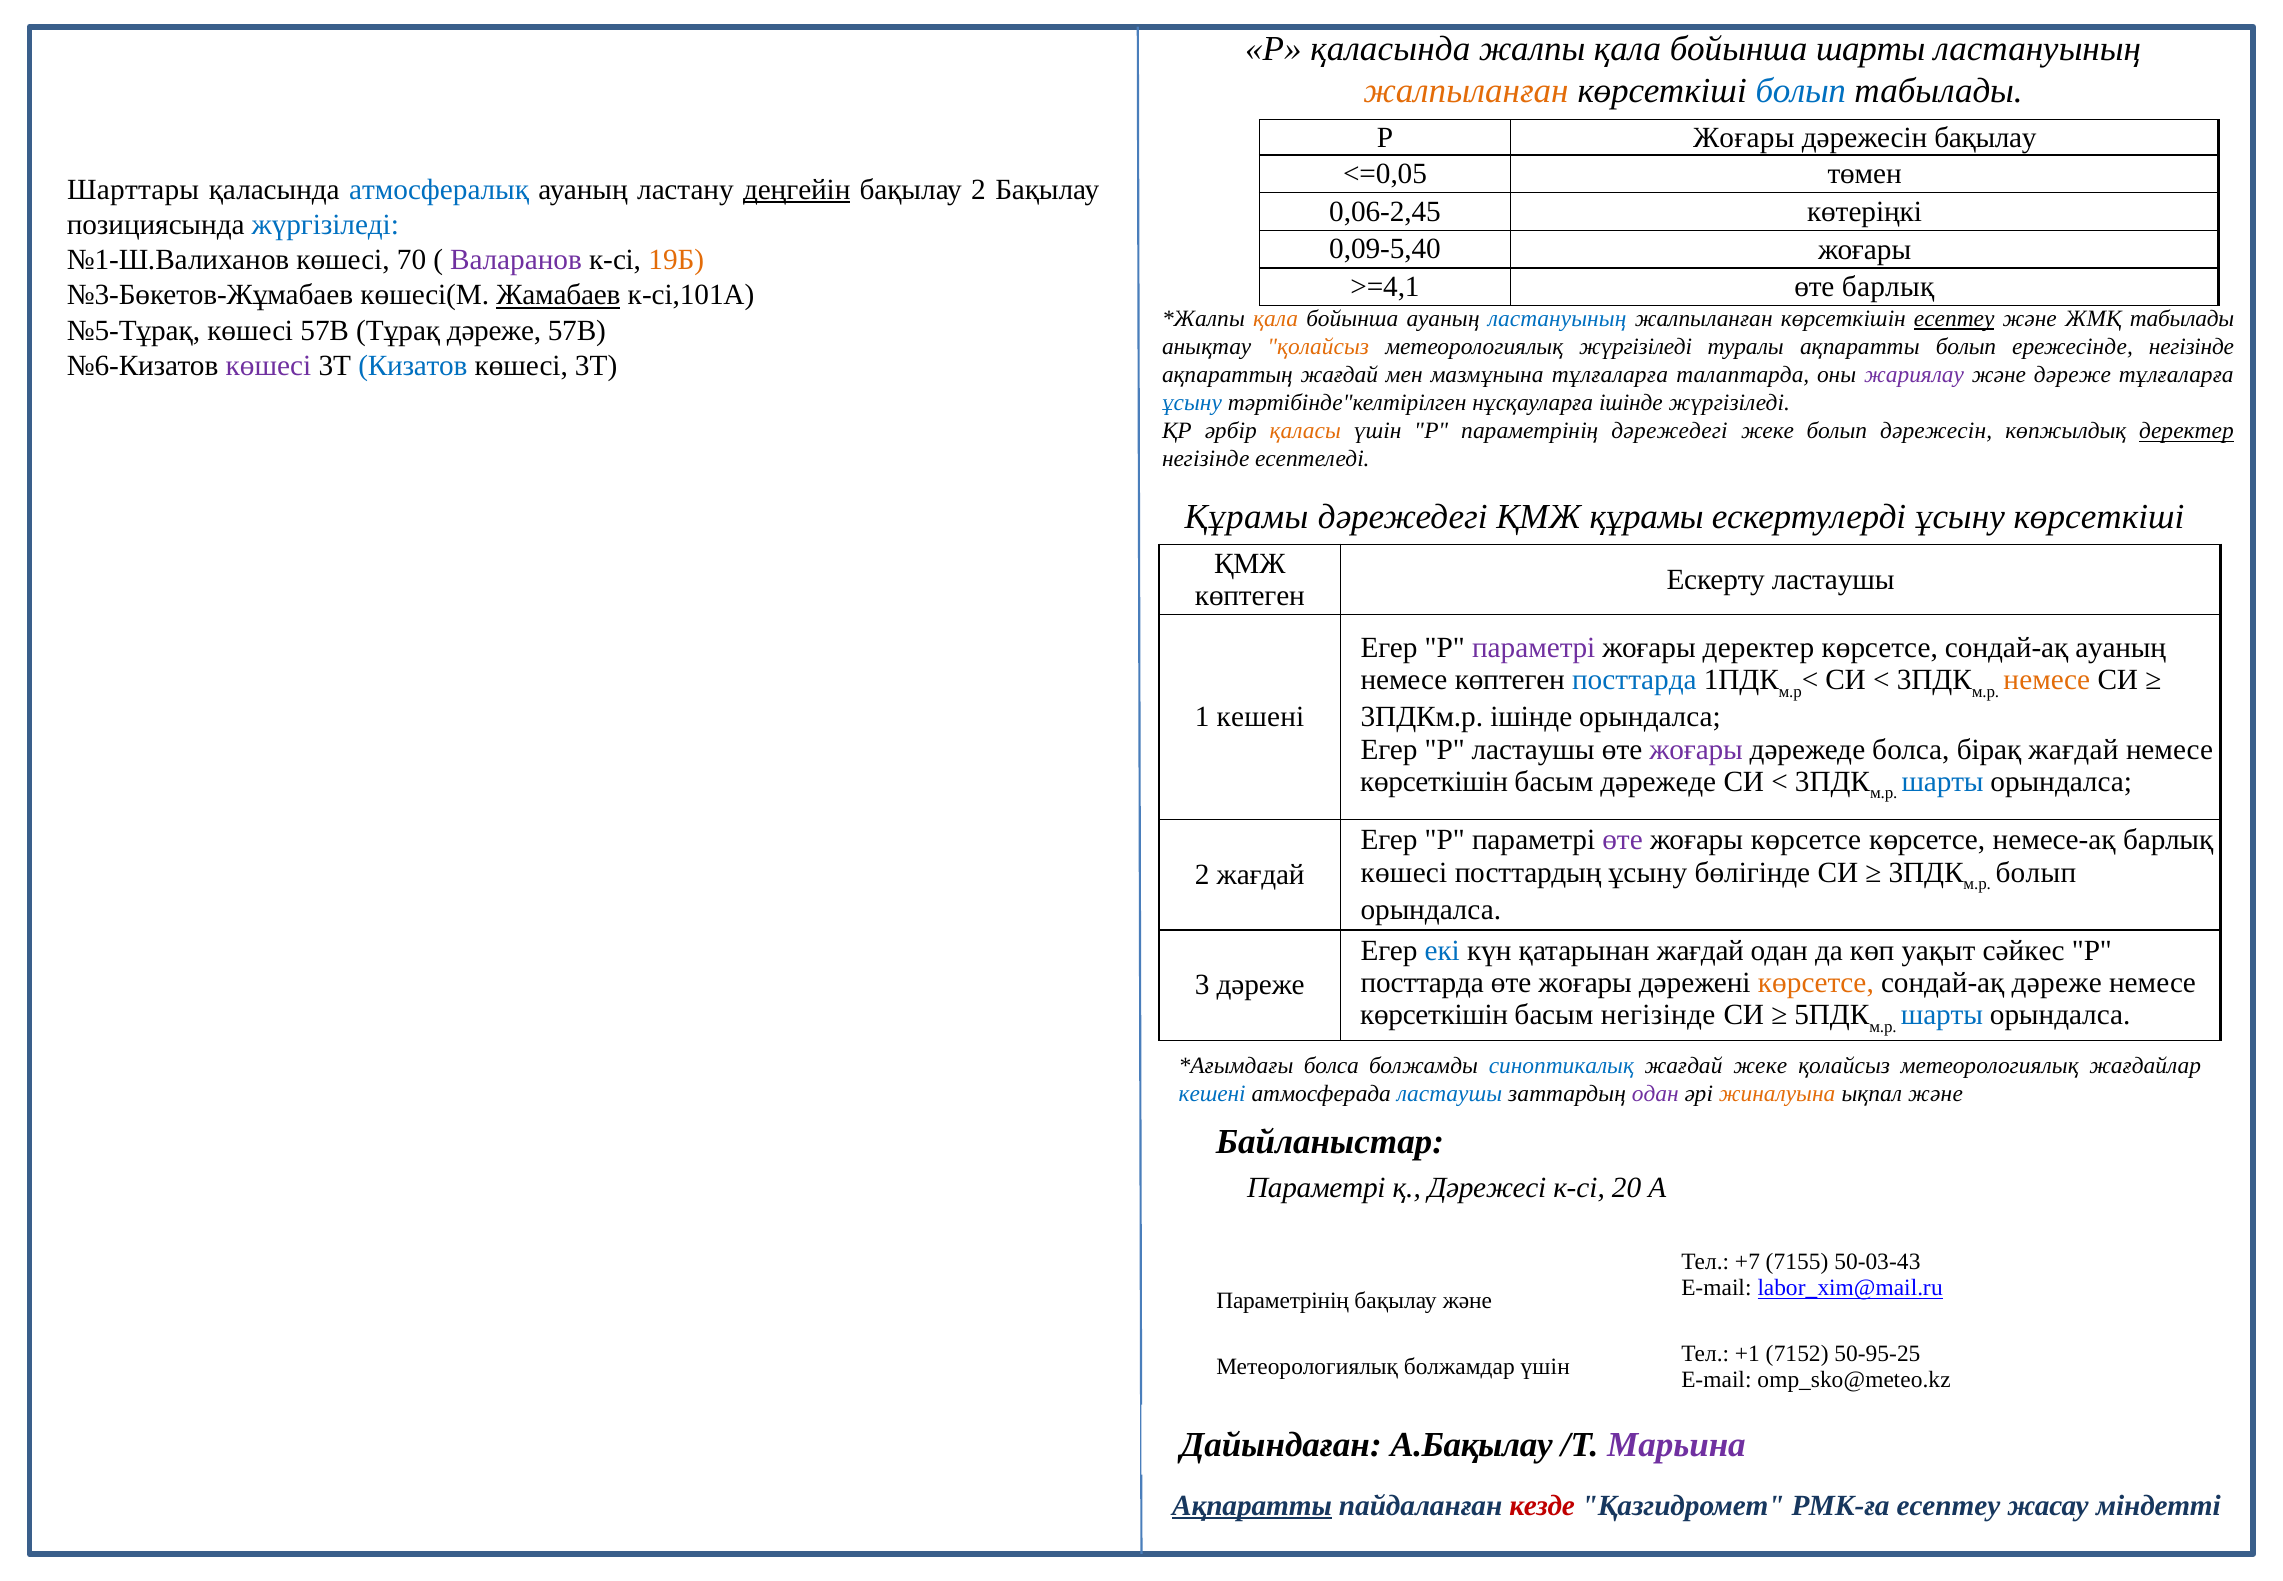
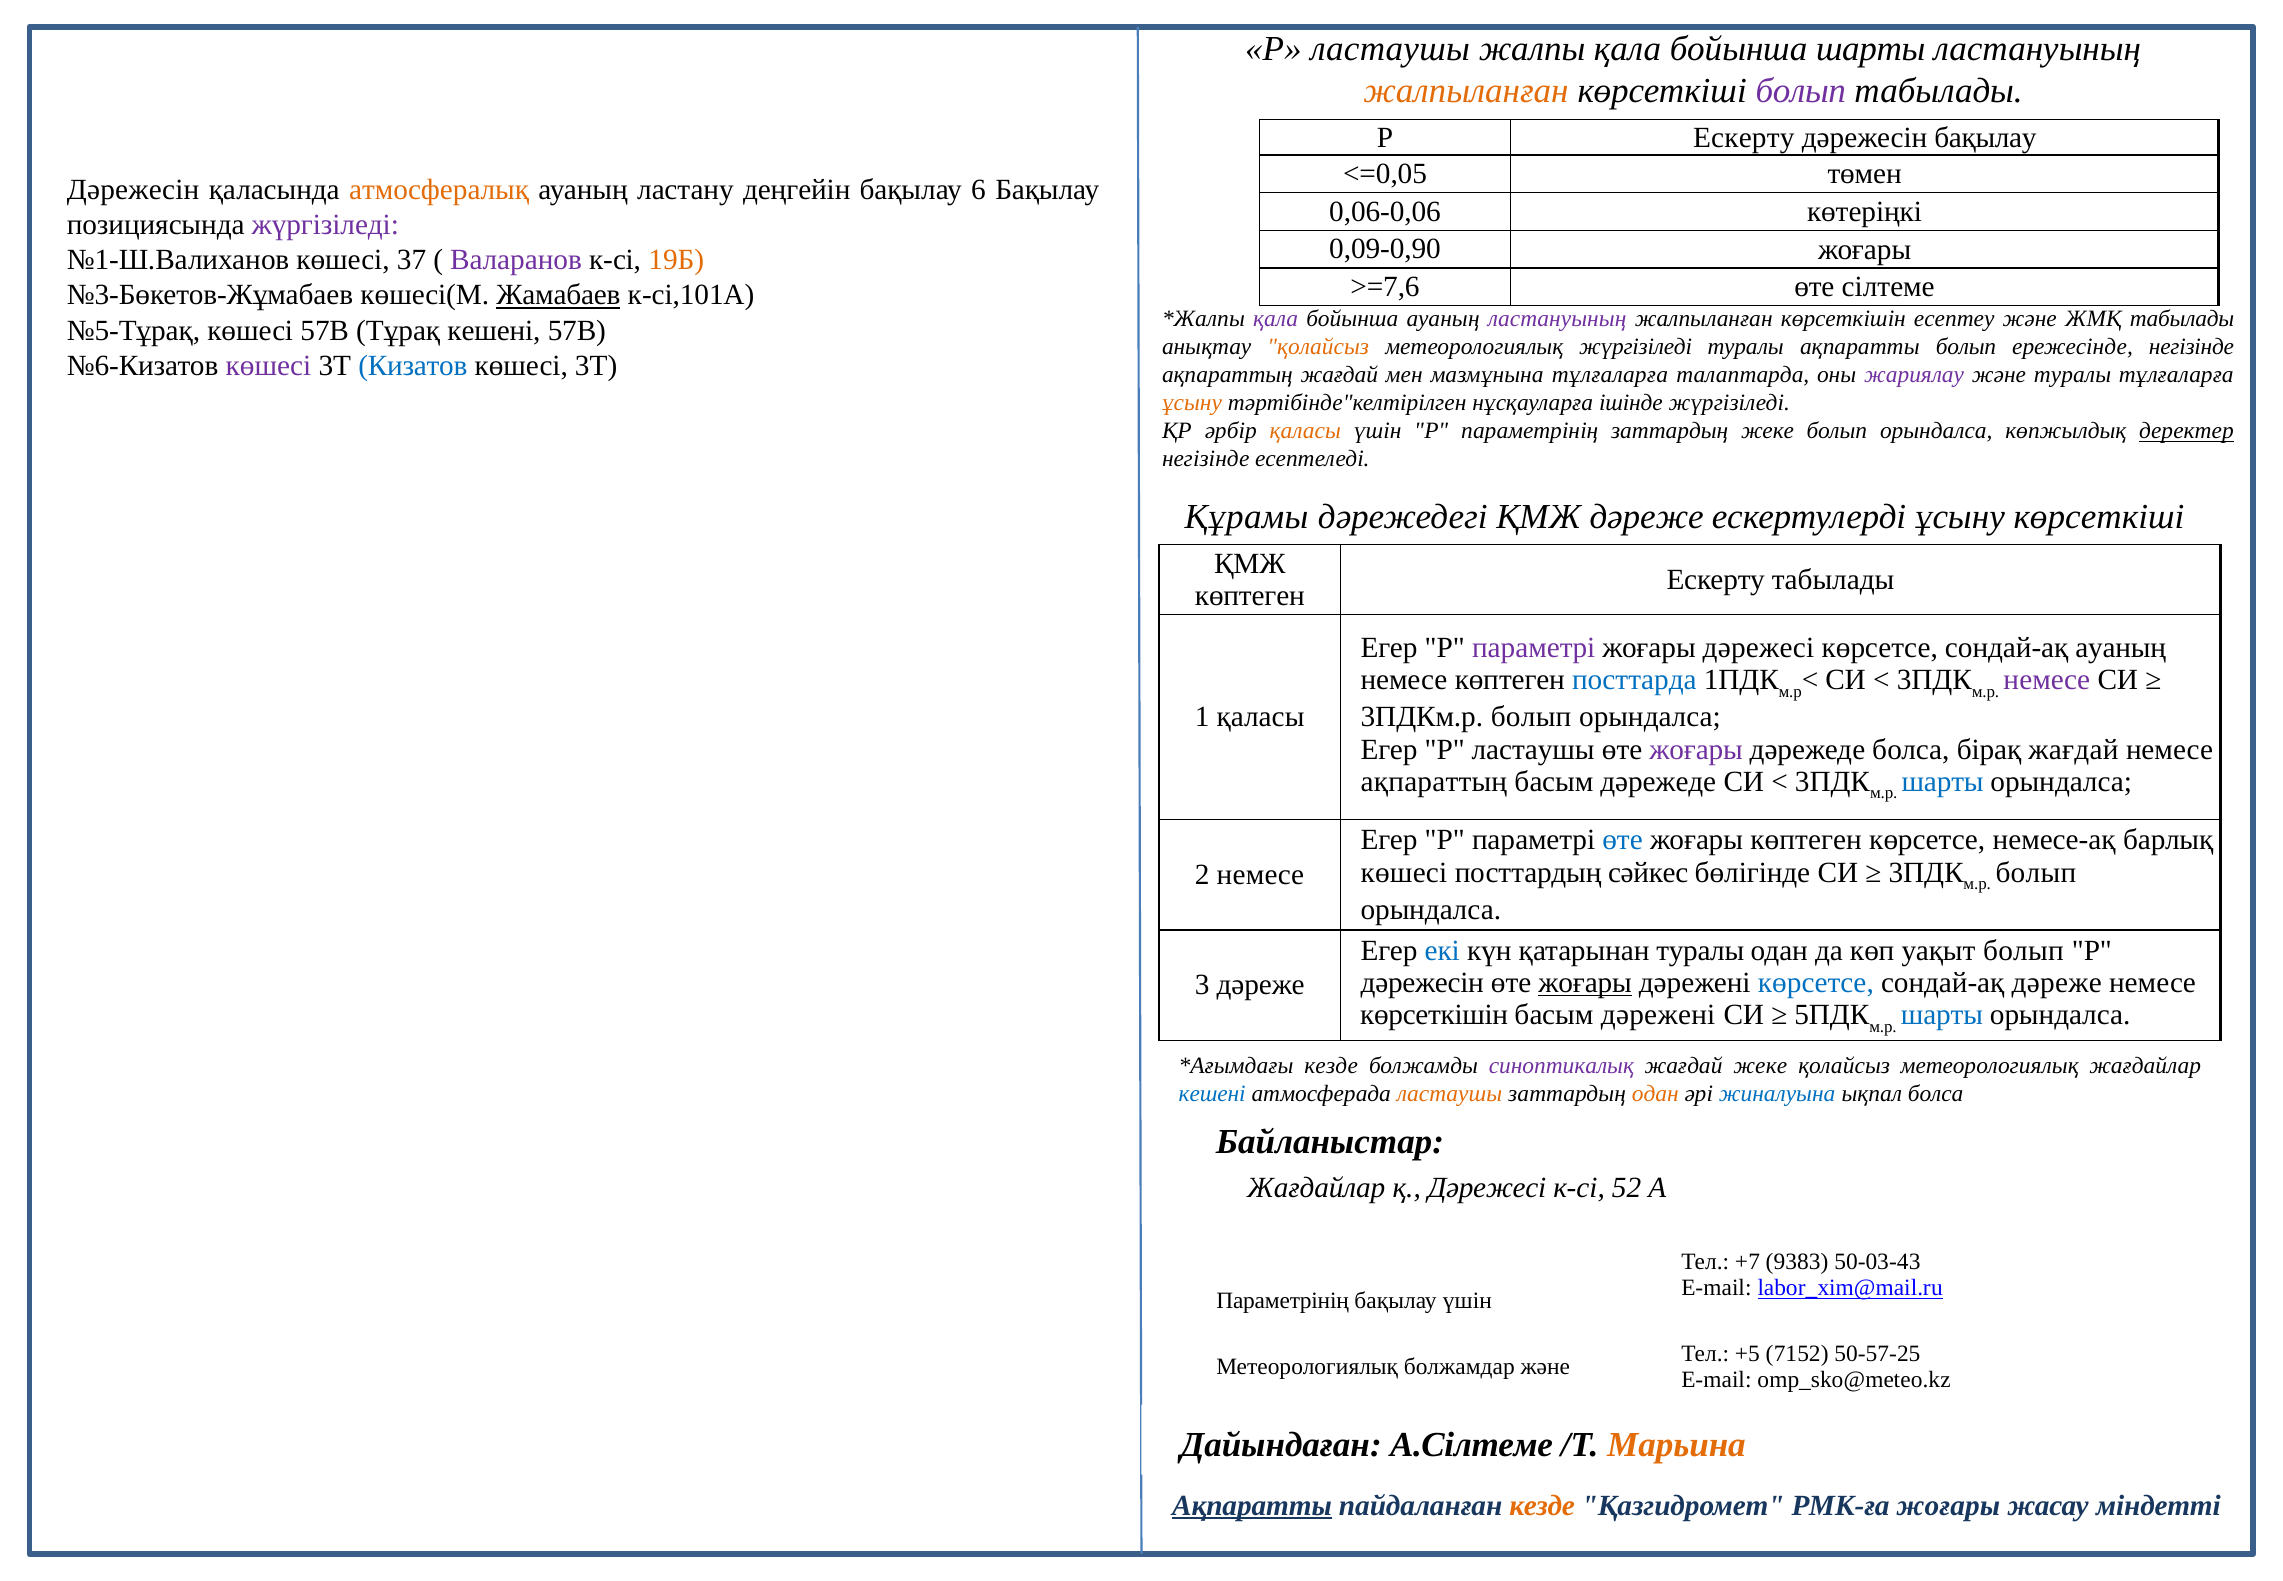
Р қаласында: қаласында -> ластаушы (1390, 49)
болып colour: blue -> purple (1801, 91)
Р Жоғары: Жоғары -> Ескерту (1744, 138)
Шарттары: Шарттары -> Дәрежесін (133, 190)
атмосфералық colour: blue -> orange (439, 190)
деңгейін underline: present -> none (797, 190)
бақылау 2: 2 -> 6 (978, 190)
0,06-2,45: 0,06-2,45 -> 0,06-0,06 (1385, 211)
жүргізіледі colour: blue -> purple (325, 225)
0,09-5,40: 0,09-5,40 -> 0,09-0,90 (1385, 249)
70: 70 -> 37 (412, 260)
>=4,1: >=4,1 -> >=7,6 (1385, 287)
өте барлық: барлық -> сілтеме (1888, 287)
қала colour: orange -> purple (1276, 319)
ластануының colour: blue -> purple (1557, 319)
есептеу underline: present -> none (1954, 319)
Тұрақ дәреже: дәреже -> кешені (494, 330)
және дәреже: дәреже -> туралы (2073, 375)
ұсыну colour: blue -> orange (1192, 403)
параметрінің дәрежедегі: дәрежедегі -> заттардың (1670, 431)
жеке болып дәрежесін: дәрежесін -> орындалса (1936, 431)
ҚМЖ құрамы: құрамы -> дәреже (1647, 517)
Ескерту ластаушы: ластаушы -> табылады (1833, 579)
жоғары деректер: деректер -> дәрежесі (1758, 648)
немесе colour: orange -> purple (2047, 680)
1 кешені: кешені -> қаласы (1261, 717)
3ПДКм.р ішінде: ішінде -> болып (1531, 717)
көрсеткішін: көрсеткішін -> ақпараттың (1434, 782)
өте colour: purple -> blue (1623, 840)
жоғары көрсетсе: көрсетсе -> көптеген (1806, 840)
посттардың ұсыну: ұсыну -> сәйкес (1648, 872)
2 жағдай: жағдай -> немесе (1260, 875)
қатарынан жағдай: жағдай -> туралы (1700, 950)
уақыт сәйкес: сәйкес -> болып (2023, 950)
посттарда: посттарда -> дәрежесін (1422, 983)
жоғары underline: none -> present (1585, 983)
көрсетсе colour: orange -> blue (1816, 983)
басым негізінде: негізінде -> дәрежені (1658, 1015)
болса: болса -> кезде (1331, 1065)
синоптикалық colour: blue -> purple (1561, 1065)
ластаушы colour: blue -> orange (1450, 1093)
одан colour: purple -> orange (1655, 1093)
жиналуына colour: orange -> blue (1777, 1093)
ықпал және: және -> болса (1936, 1093)
Параметрі: Параметрі -> Жағдайлар (1316, 1188)
20: 20 -> 52 (1627, 1188)
7155: 7155 -> 9383 (1797, 1262)
бақылау және: және -> үшін (1467, 1301)
+1: +1 -> +5 (1747, 1353)
50-95-25: 50-95-25 -> 50-57-25 (1877, 1353)
болжамдар үшін: үшін -> және (1545, 1366)
А.Бақылау: А.Бақылау -> А.Сілтеме (1471, 1444)
Марьина colour: purple -> orange (1676, 1444)
кезде colour: red -> orange (1542, 1505)
РМК-ға есептеу: есептеу -> жоғары (1948, 1505)
